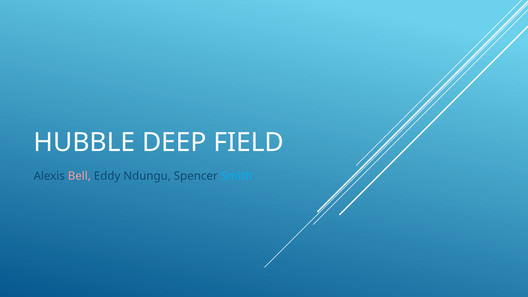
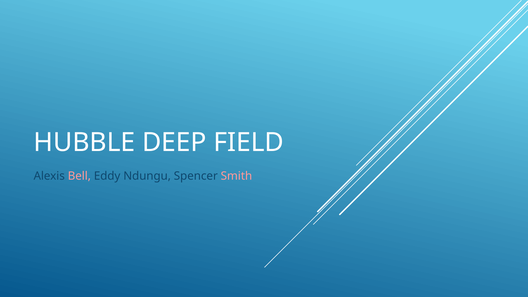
Smith colour: light blue -> pink (236, 176)
